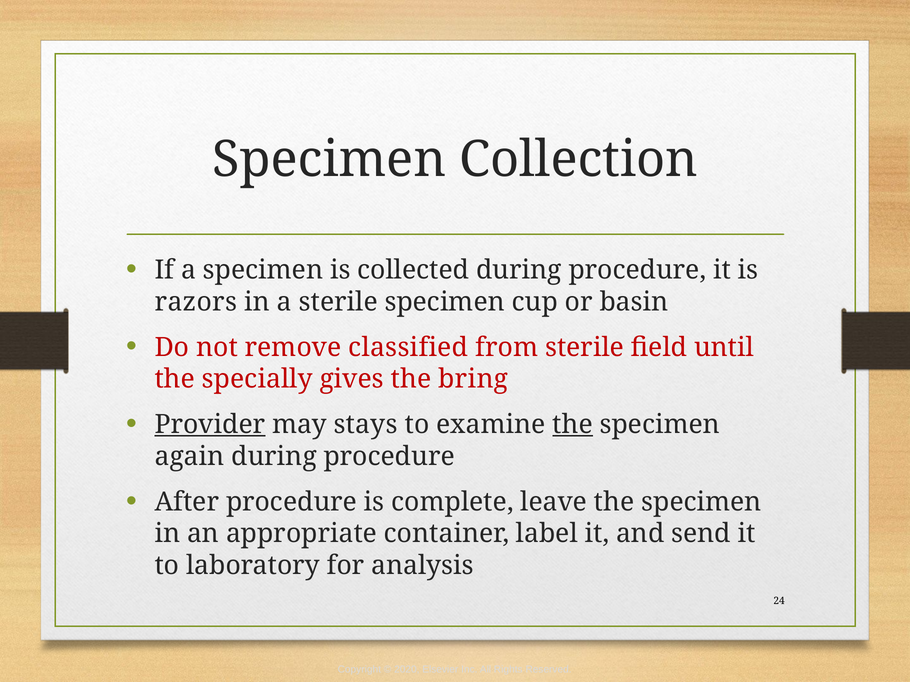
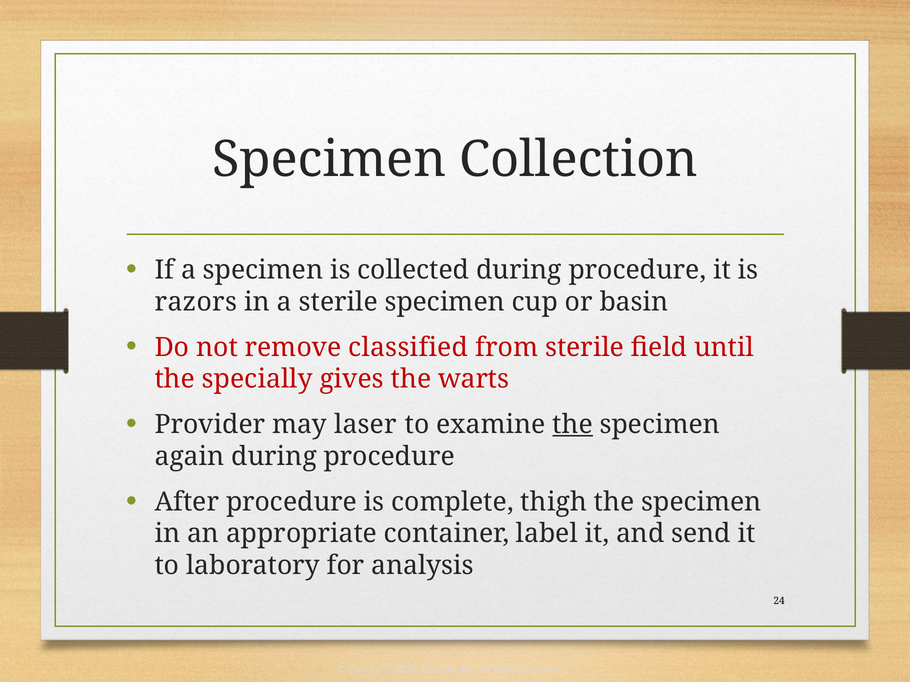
bring: bring -> warts (474, 379)
Provider underline: present -> none (210, 425)
stays: stays -> laser (366, 425)
leave: leave -> thigh (554, 502)
